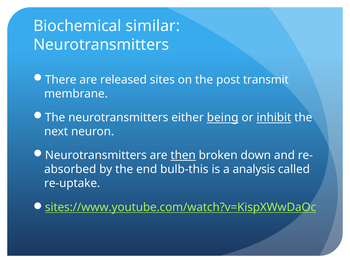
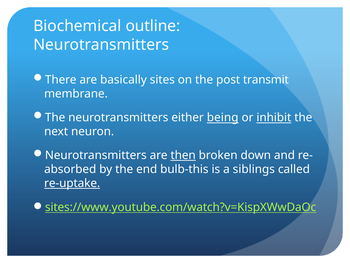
similar: similar -> outline (153, 26)
released: released -> basically (123, 80)
analysis: analysis -> siblings (254, 169)
re-uptake underline: none -> present (72, 183)
